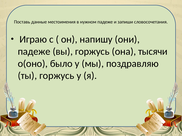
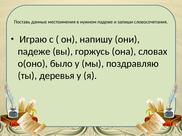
тысячи: тысячи -> словах (153, 52)
ты горжусь: горжусь -> деревья (57, 76)
